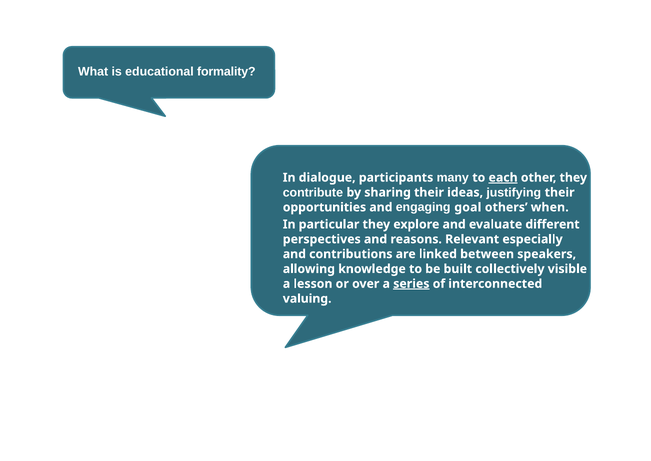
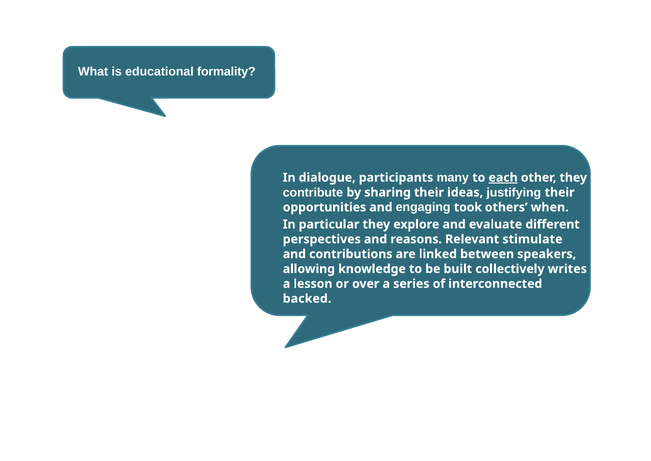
goal: goal -> took (468, 207)
especially: especially -> stimulate (532, 239)
visible: visible -> writes (567, 269)
series underline: present -> none (411, 283)
valuing: valuing -> backed (307, 298)
